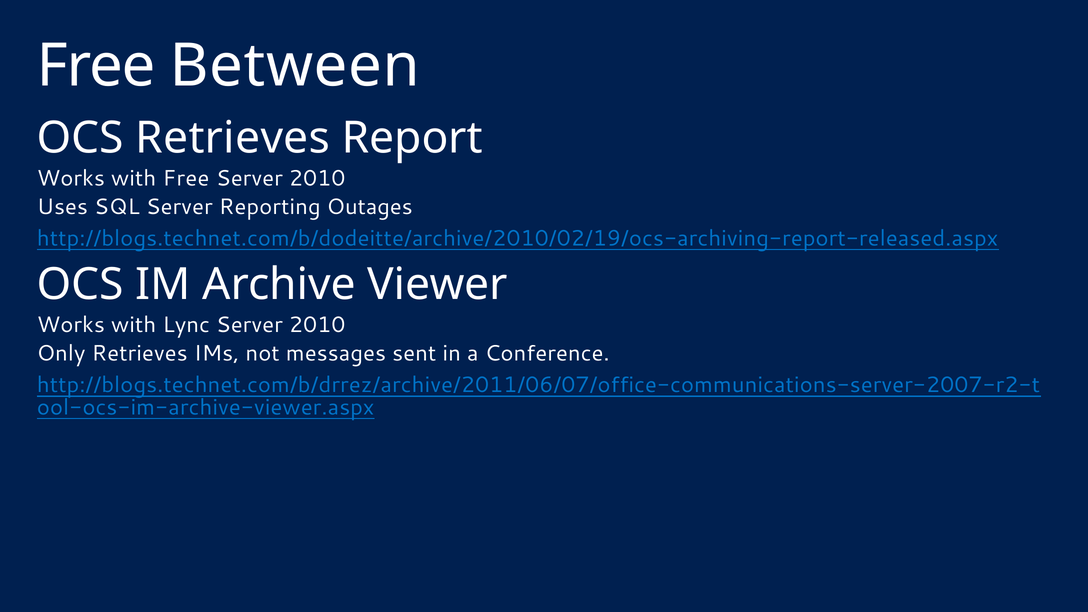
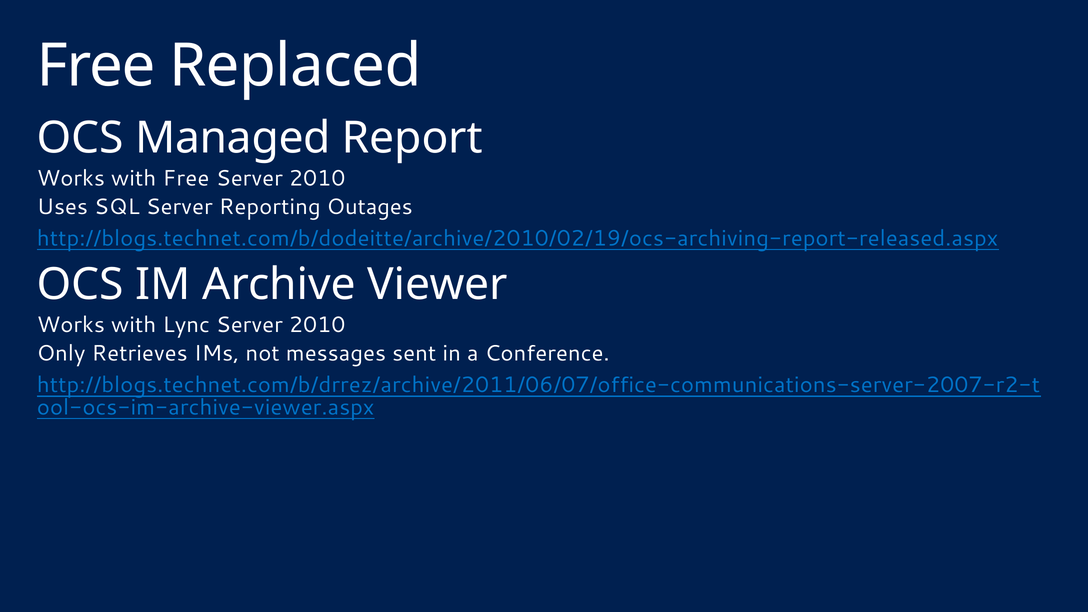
Between: Between -> Replaced (295, 66)
OCS Retrieves: Retrieves -> Managed (233, 138)
